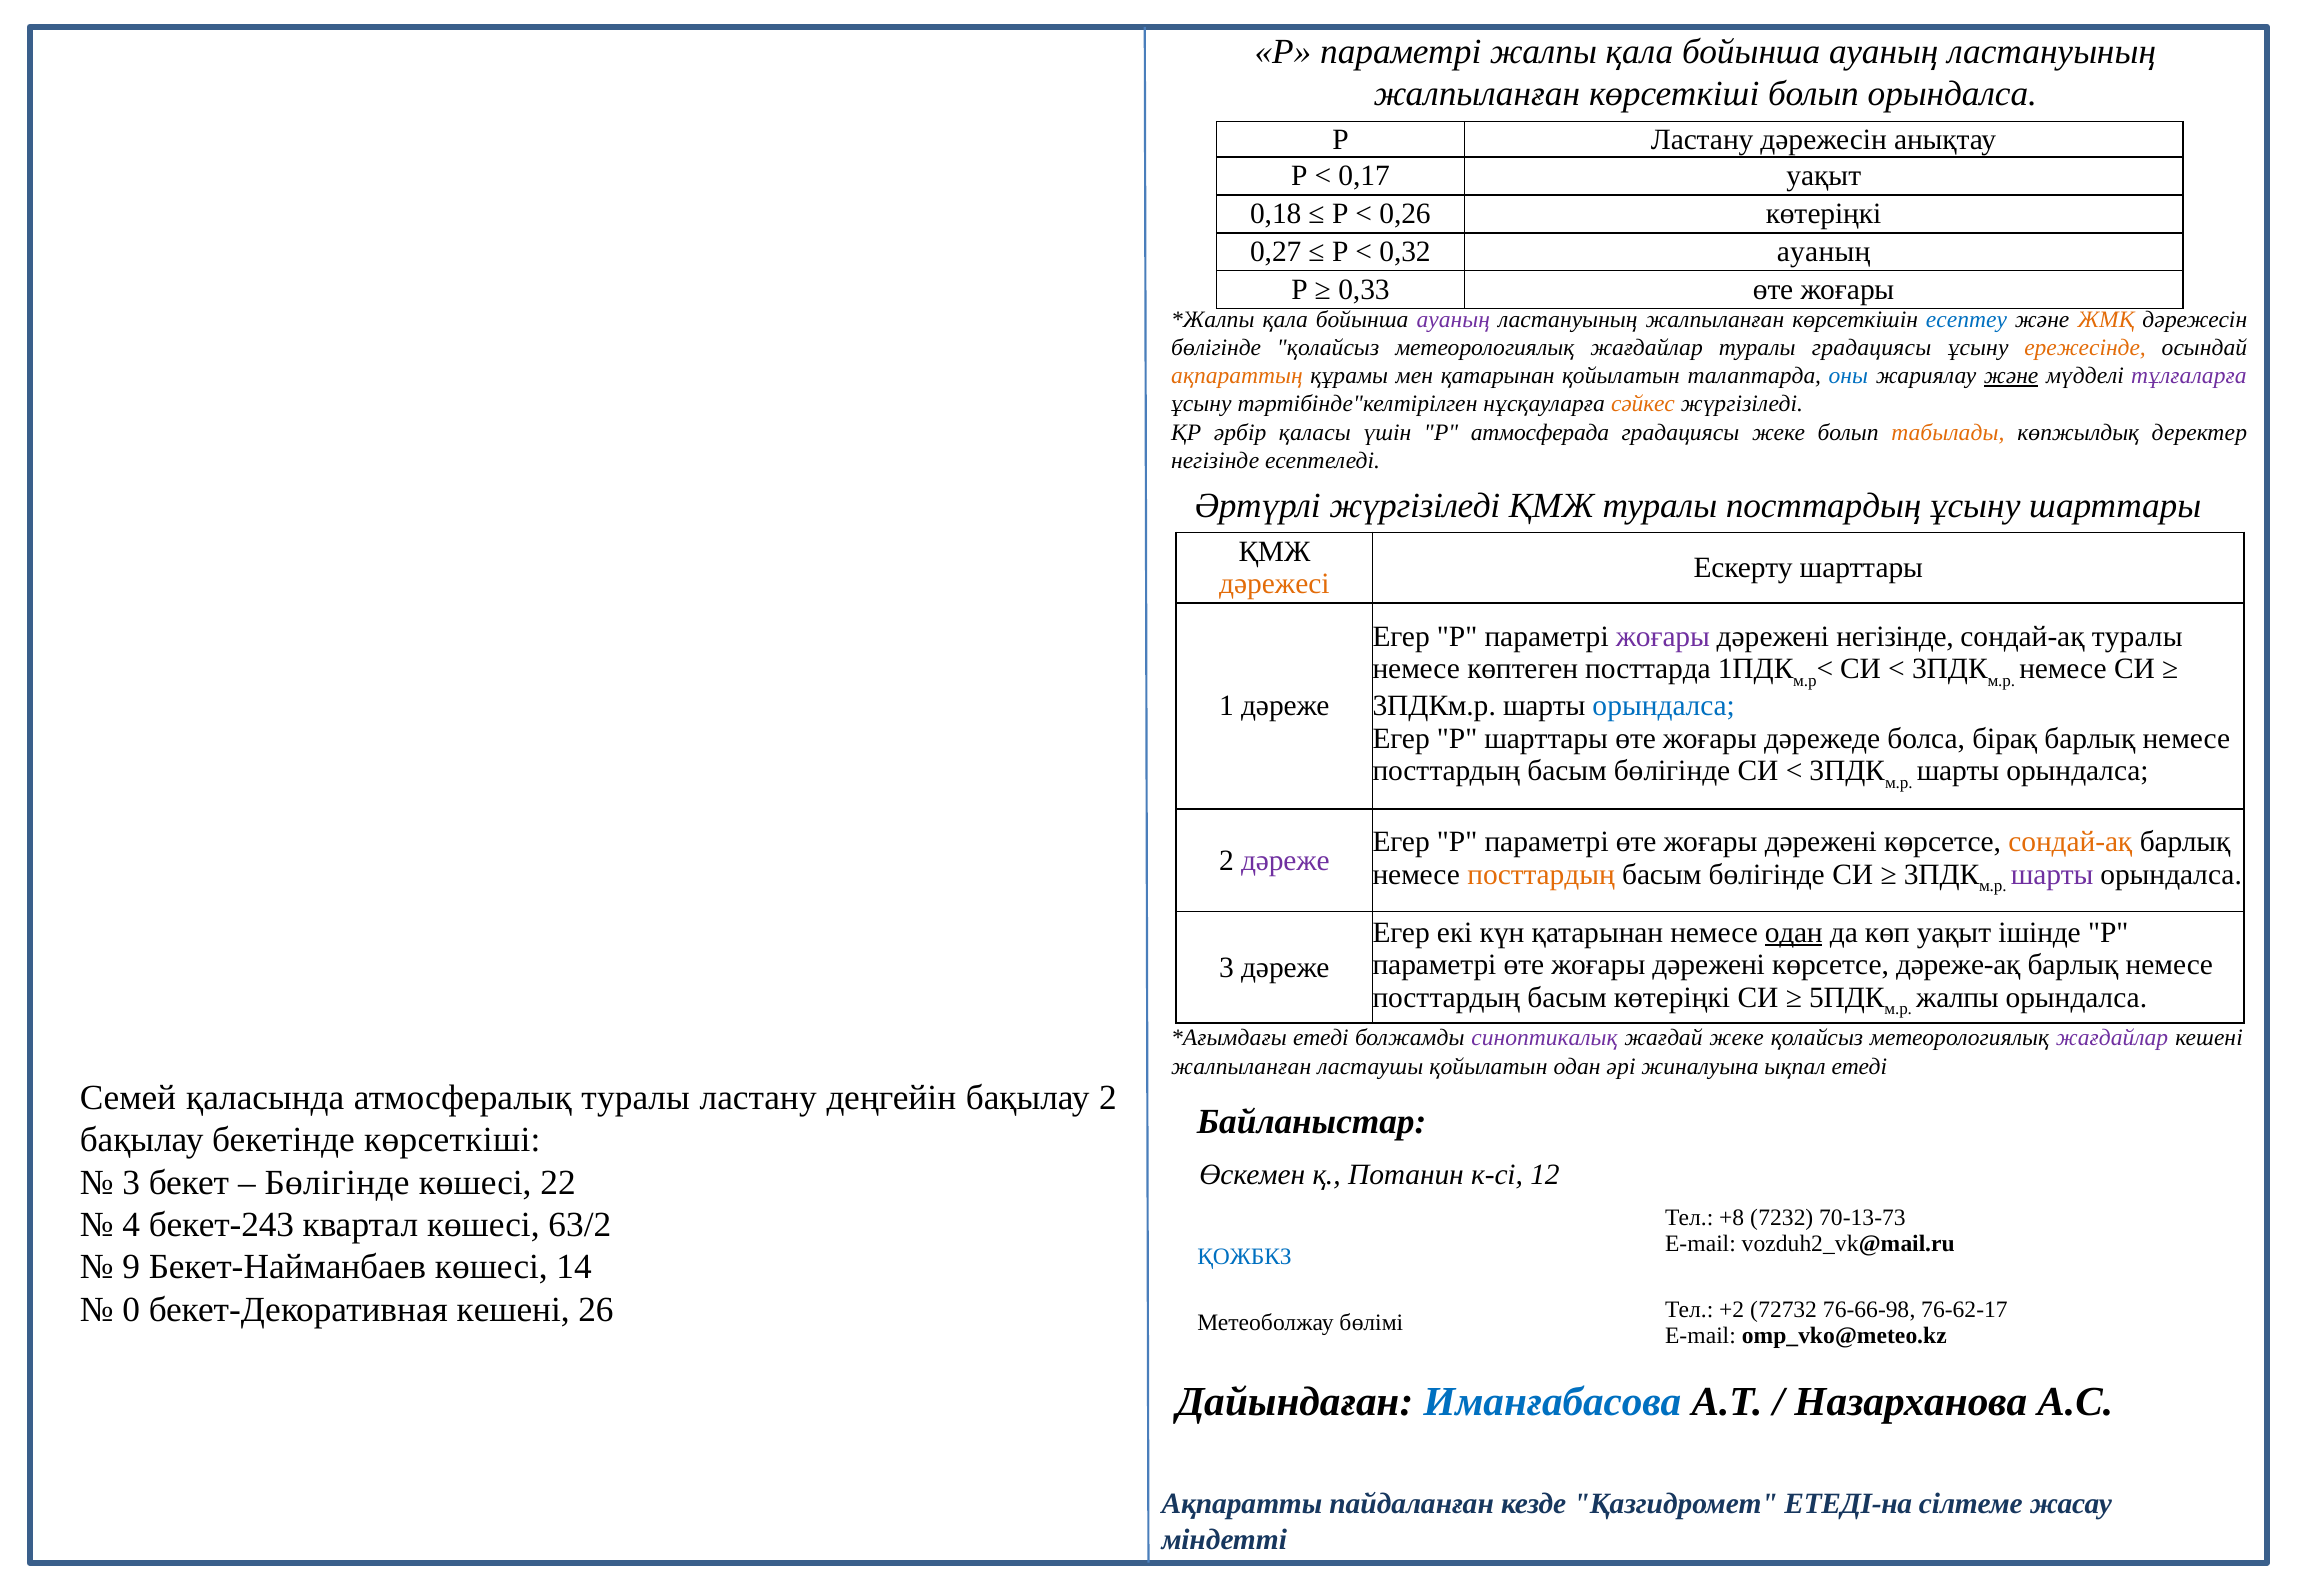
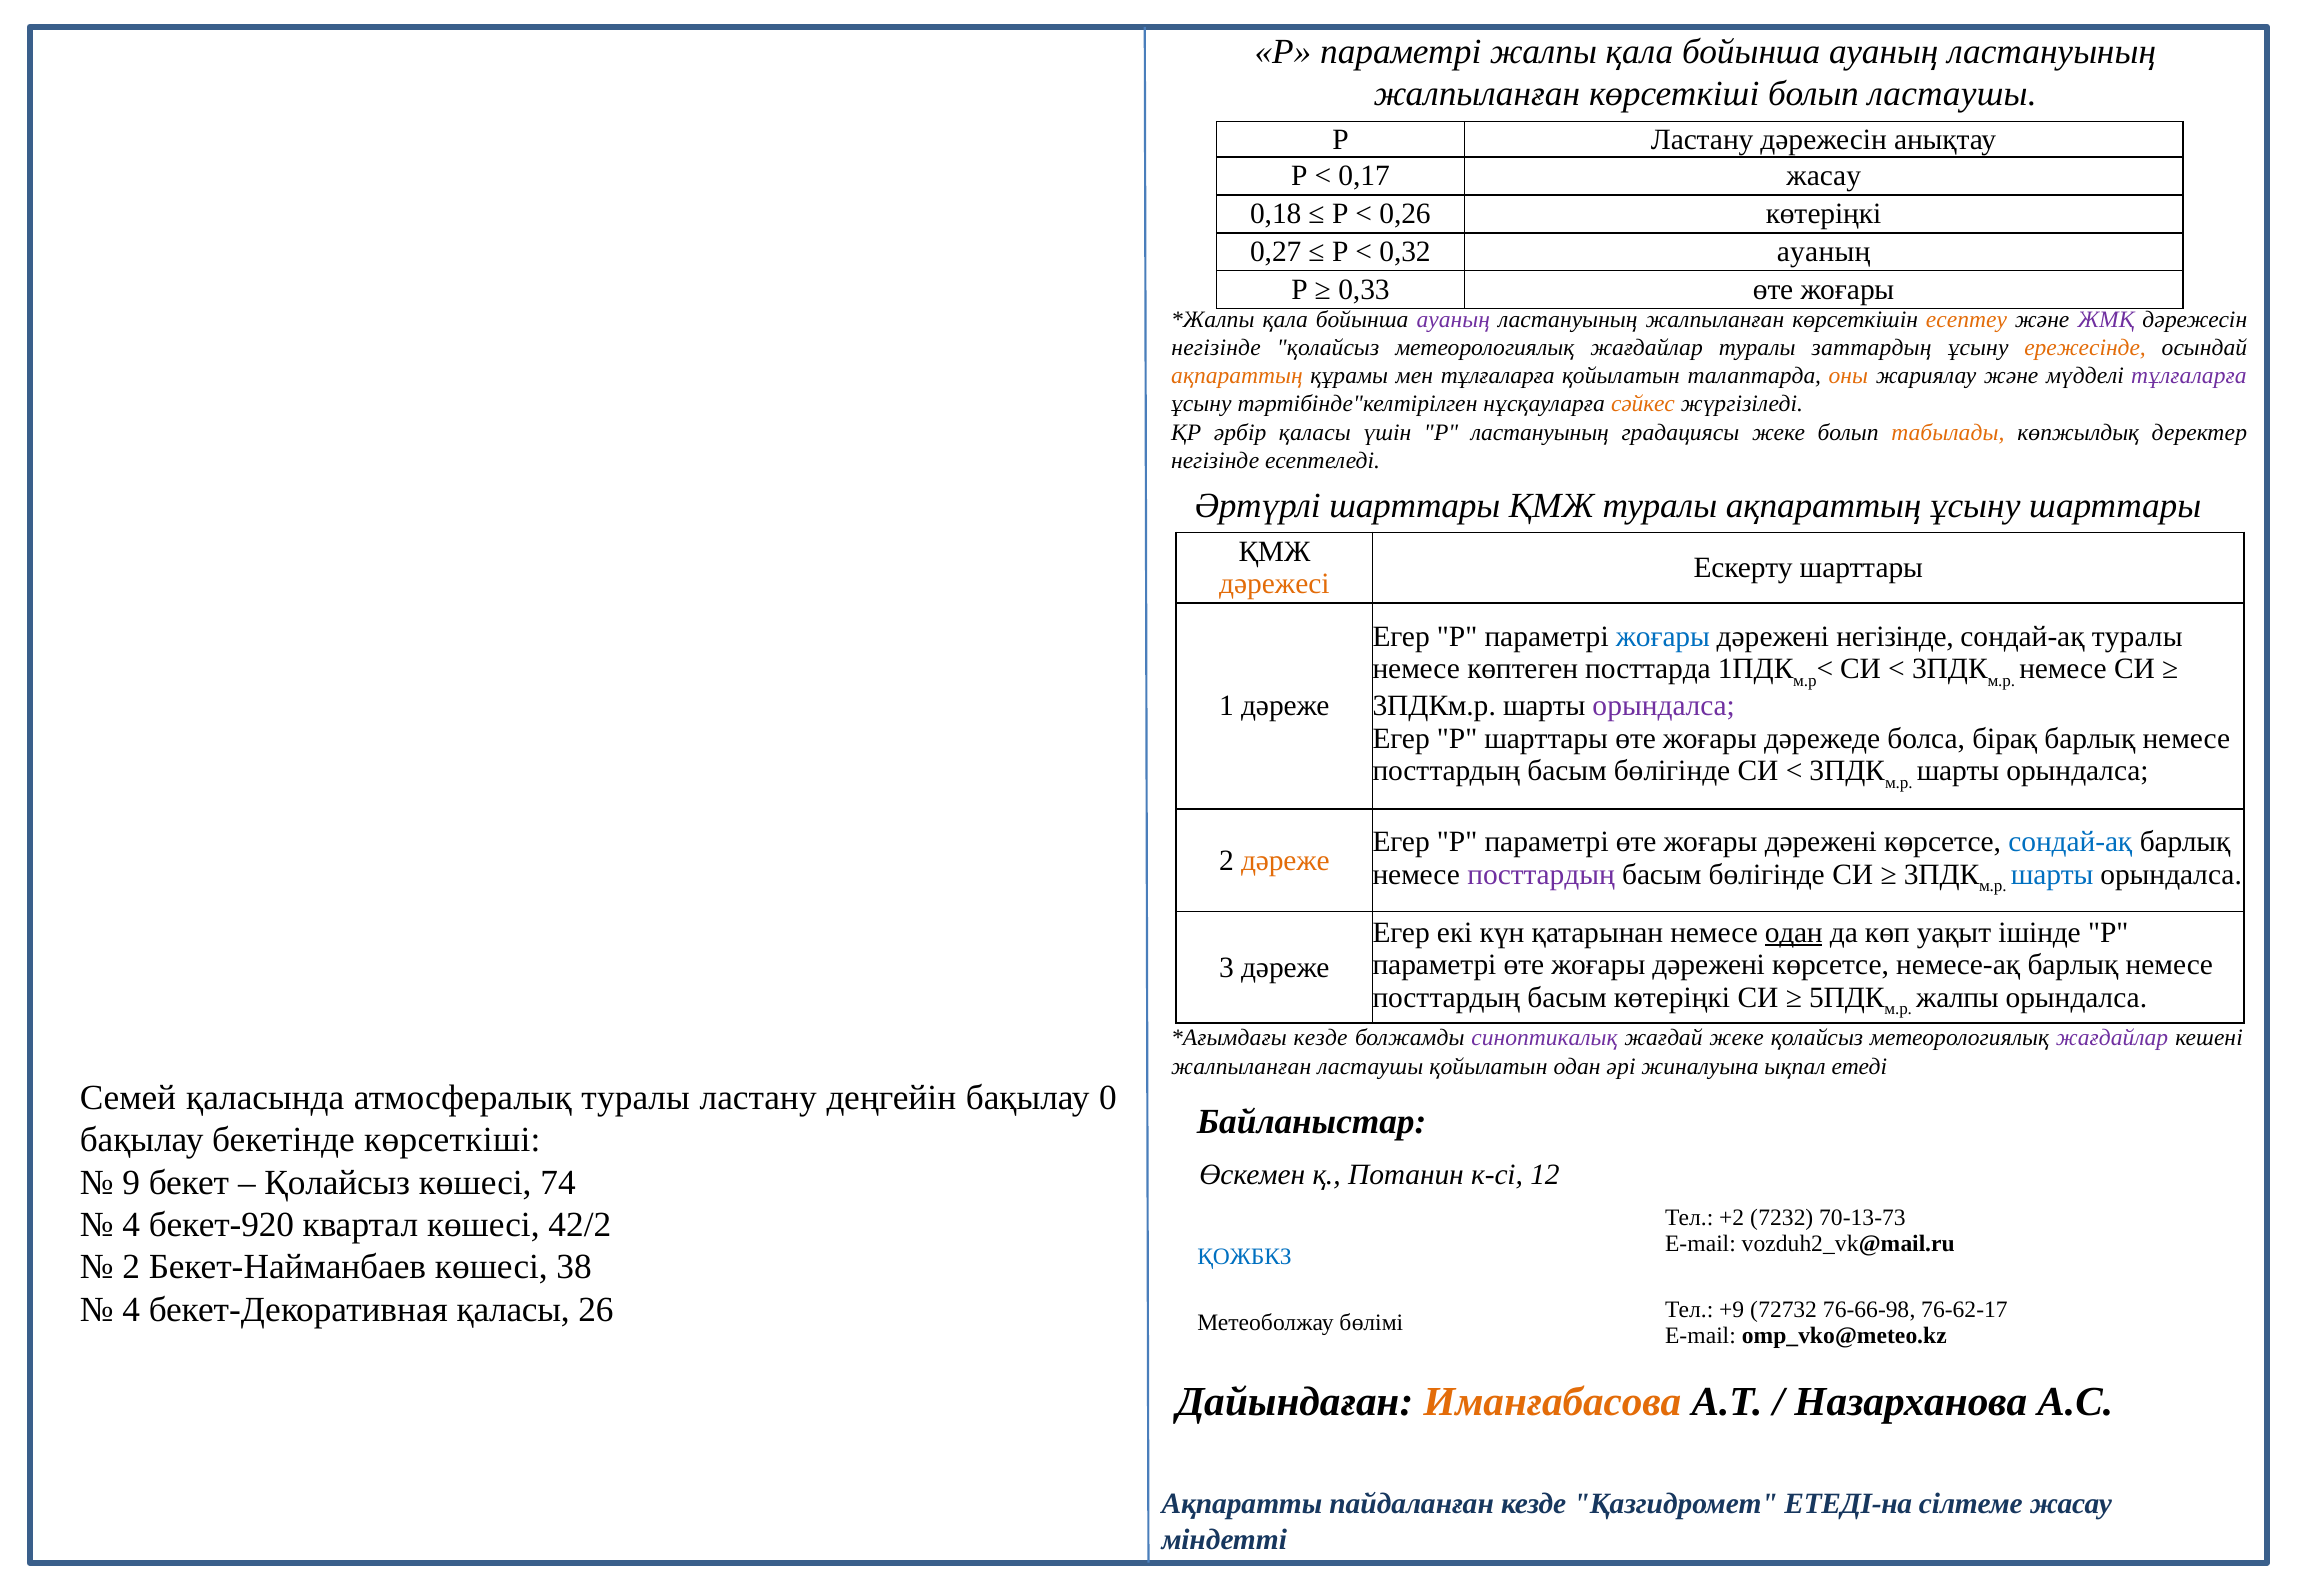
болып орындалса: орындалса -> ластаушы (1952, 94)
0,17 уақыт: уақыт -> жасау (1824, 176)
есептеу colour: blue -> orange (1966, 320)
ЖМҚ colour: orange -> purple (2106, 320)
бөлігінде: бөлігінде -> негізінде (1216, 348)
туралы градациясы: градациясы -> заттардың (1872, 348)
мен қатарынан: қатарынан -> тұлғаларға (1498, 376)
оны colour: blue -> orange (1848, 376)
және underline: present -> none (2011, 376)
Р атмосферада: атмосферада -> ластануының (1540, 432)
Әртүрлі жүргізіледі: жүргізіледі -> шарттары (1415, 505)
туралы посттардың: посттардың -> ақпараттың (1824, 505)
жоғары colour: purple -> blue (1663, 637)
орындалса colour: blue -> purple (1664, 706)
сондай-ақ colour: orange -> blue (2070, 842)
дәреже colour: purple -> orange (1285, 861)
посттардың colour: orange -> purple (1541, 874)
шарты colour: purple -> blue (2052, 874)
дәреже-ақ: дәреже-ақ -> немесе-ақ (1958, 965)
етеді: етеді -> кезде (1321, 1038)
бақылау 2: 2 -> 0 (1108, 1098)
3: 3 -> 9 (131, 1183)
Бөлігінде: Бөлігінде -> Қолайсыз (337, 1183)
22: 22 -> 74 (558, 1183)
+8: +8 -> +2 (1732, 1218)
бекет-243: бекет-243 -> бекет-920 (221, 1225)
63/2: 63/2 -> 42/2 (580, 1225)
9: 9 -> 2 (131, 1267)
14: 14 -> 38 (574, 1267)
0: 0 -> 4 (131, 1310)
бекет-Декоративная кешені: кешені -> қаласы (513, 1310)
+2: +2 -> +9 (1732, 1310)
Иманғабасова colour: blue -> orange (1552, 1403)
